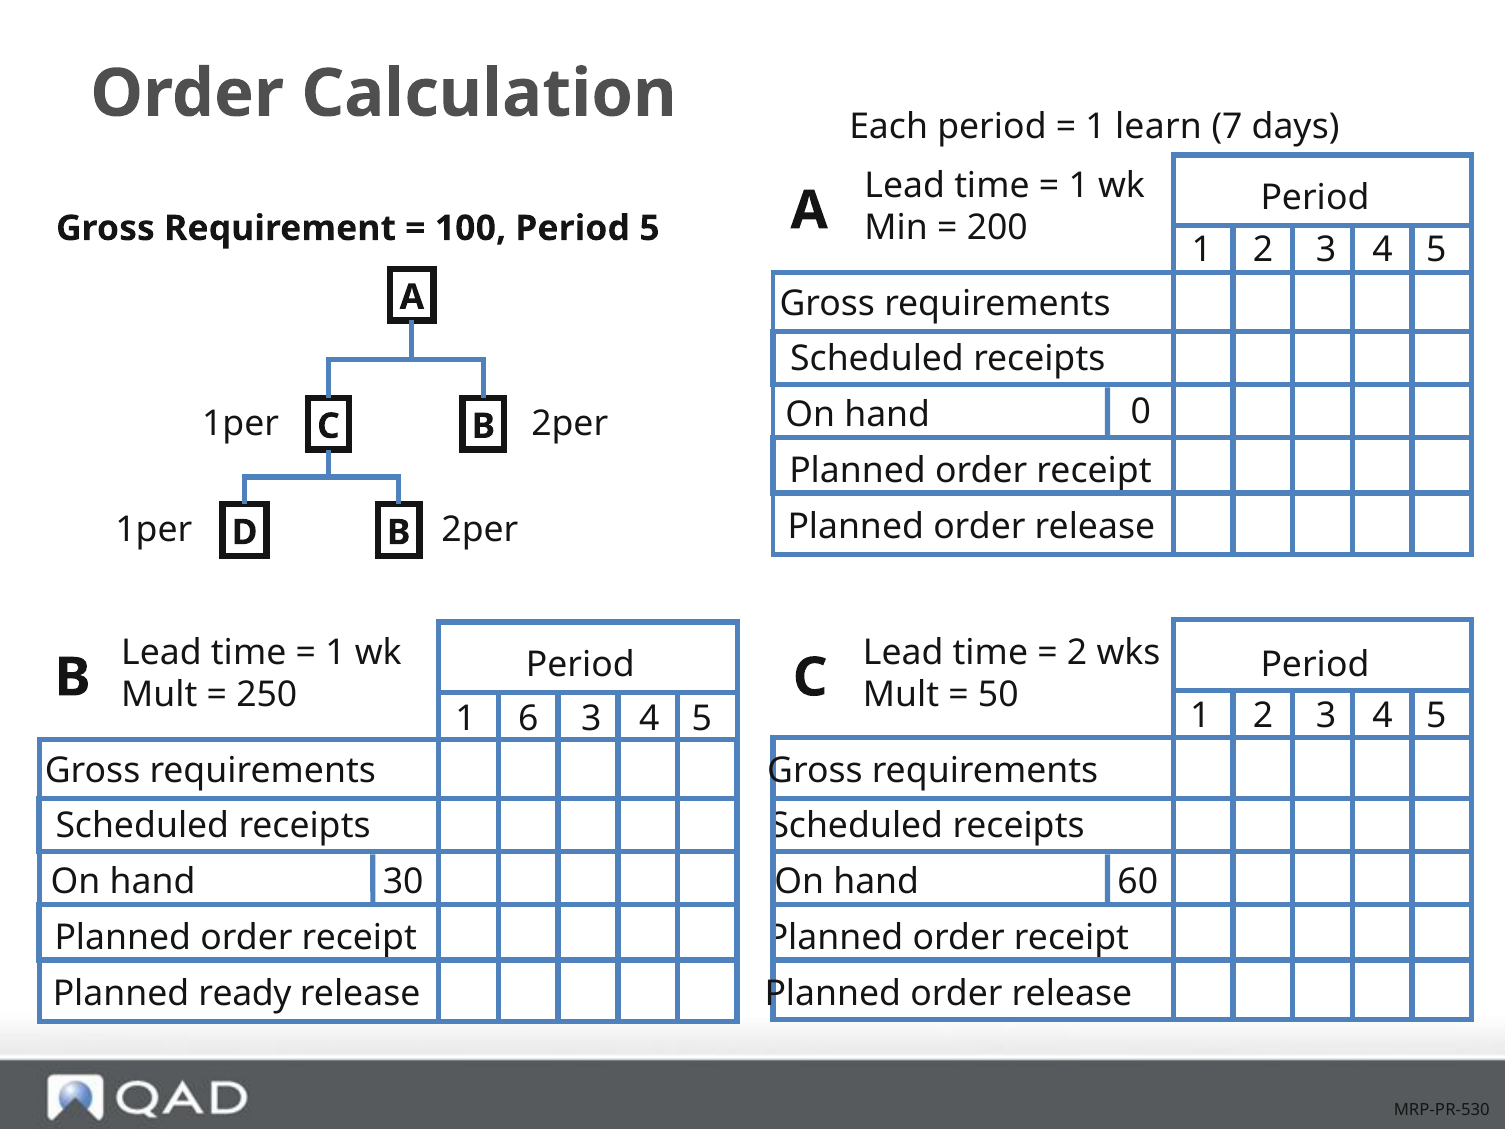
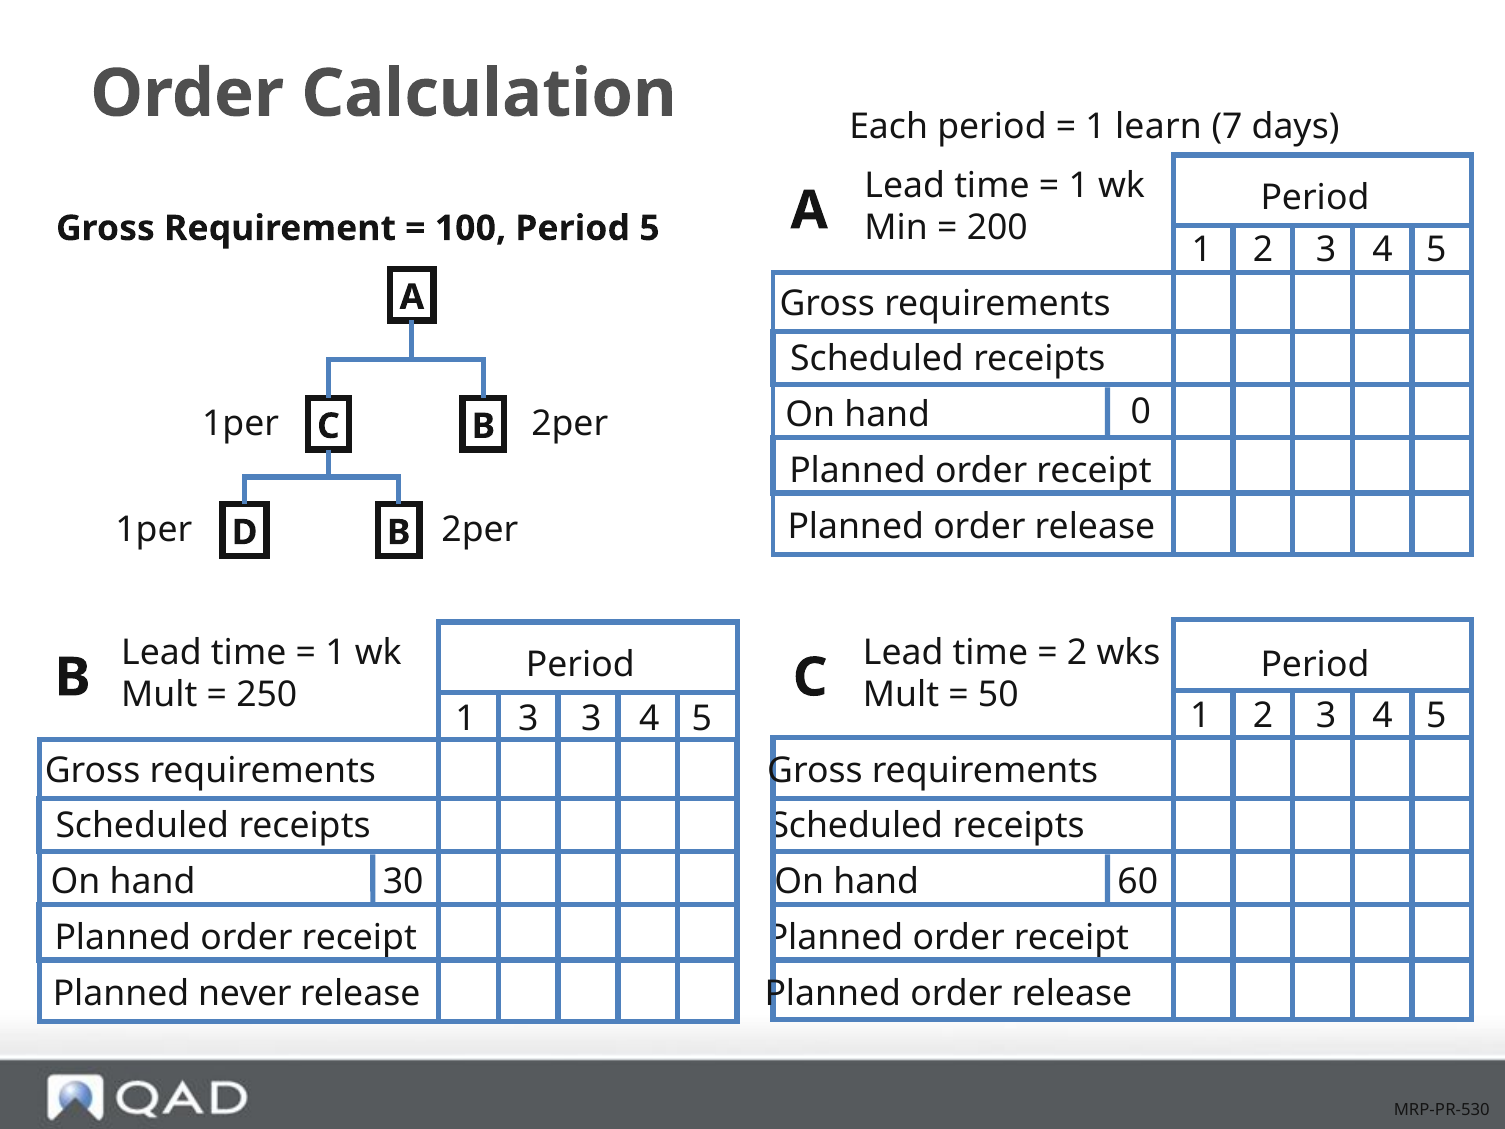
1 6: 6 -> 3 (528, 718)
ready: ready -> never (245, 994)
